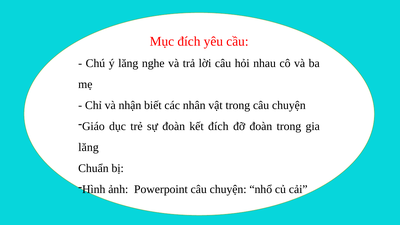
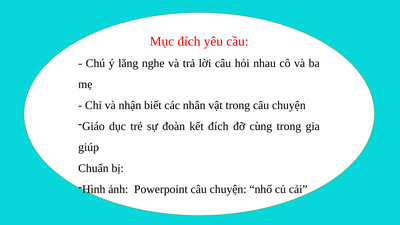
đỡ đoàn: đoàn -> cùng (261, 126)
lăng: lăng -> giúp (89, 147)
